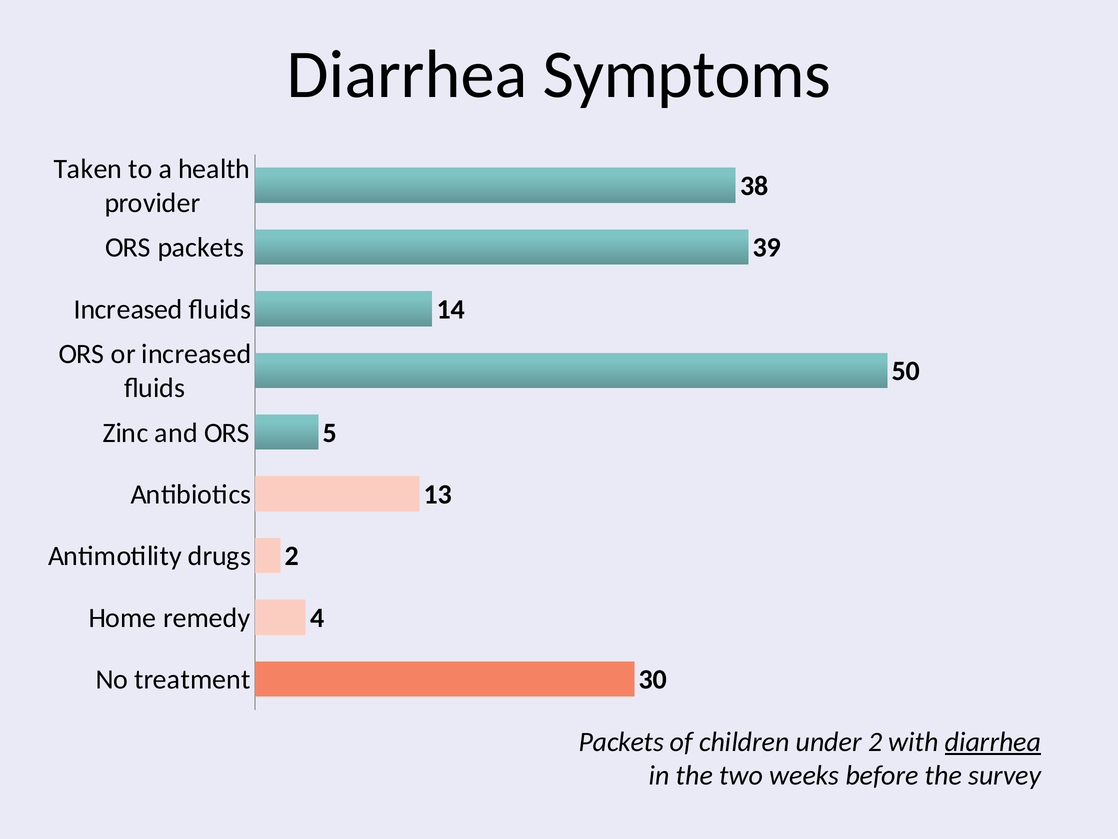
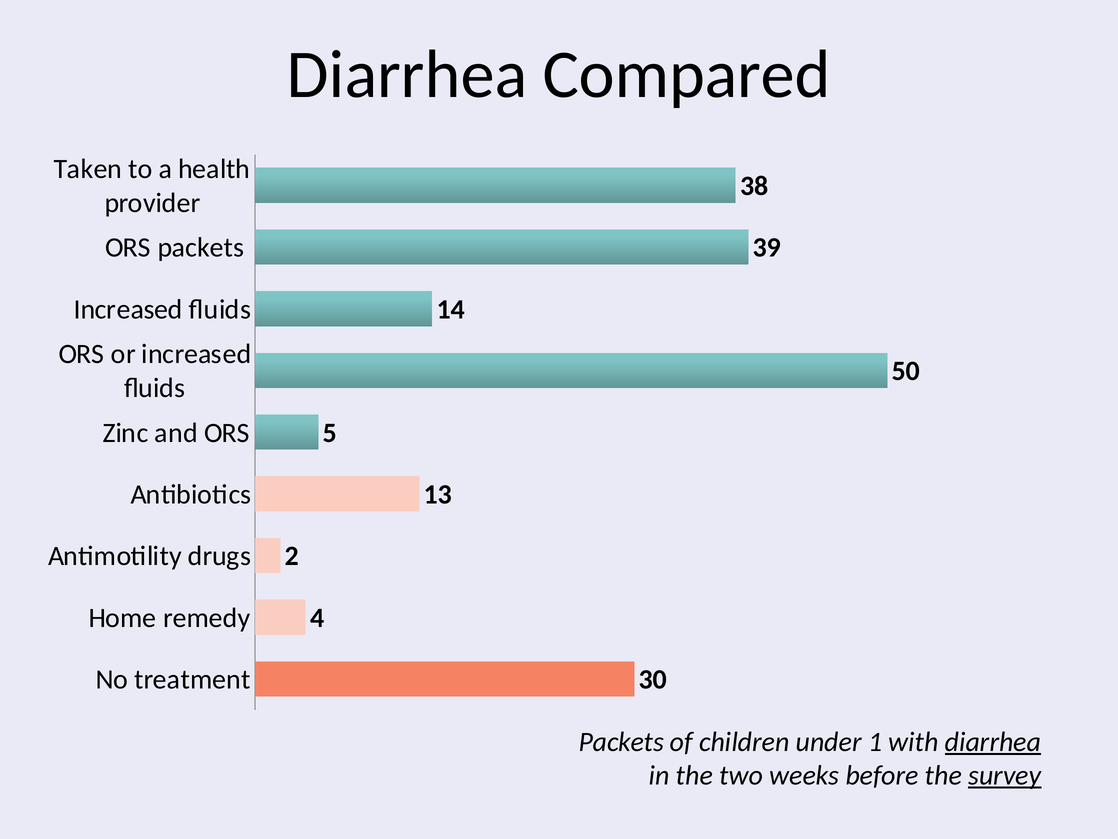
Symptoms: Symptoms -> Compared (687, 75)
under 2: 2 -> 1 (875, 742)
survey underline: none -> present (1005, 775)
